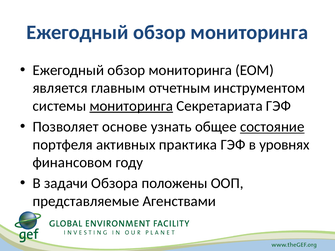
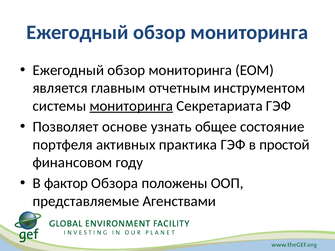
состояние underline: present -> none (272, 127)
уровнях: уровнях -> простой (285, 145)
задачи: задачи -> фактор (66, 183)
